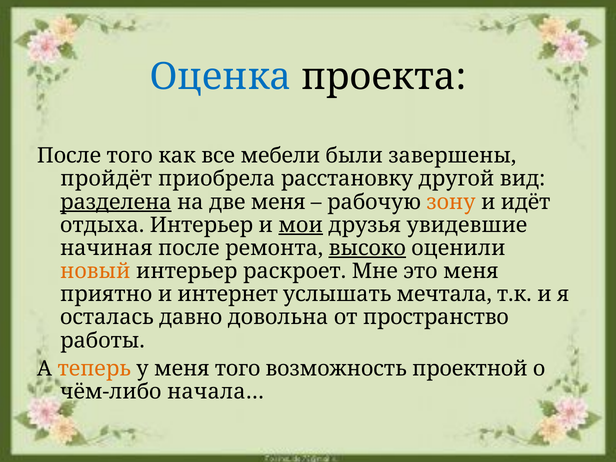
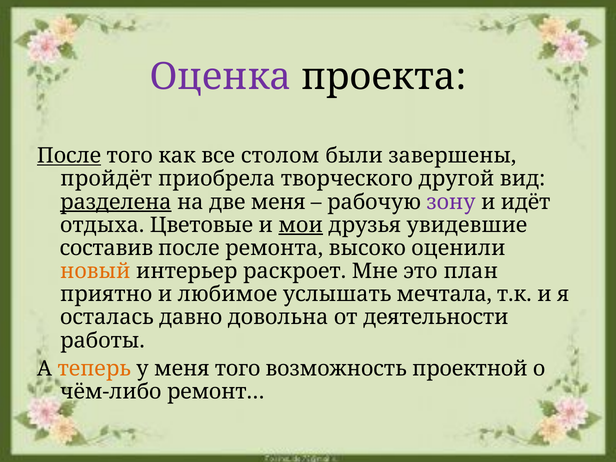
Оценка colour: blue -> purple (220, 77)
После underline: none -> present (69, 156)
мебели: мебели -> столом (280, 156)
расстановку: расстановку -> творческого (347, 179)
зону colour: orange -> purple (451, 202)
отдыха Интерьер: Интерьер -> Цветовые (201, 225)
начиная: начиная -> составив (106, 248)
высоко underline: present -> none (367, 248)
это меня: меня -> план (471, 271)
интернет: интернет -> любимое (228, 294)
пространство: пространство -> деятельности (436, 317)
начала…: начала… -> ремонт… (216, 392)
